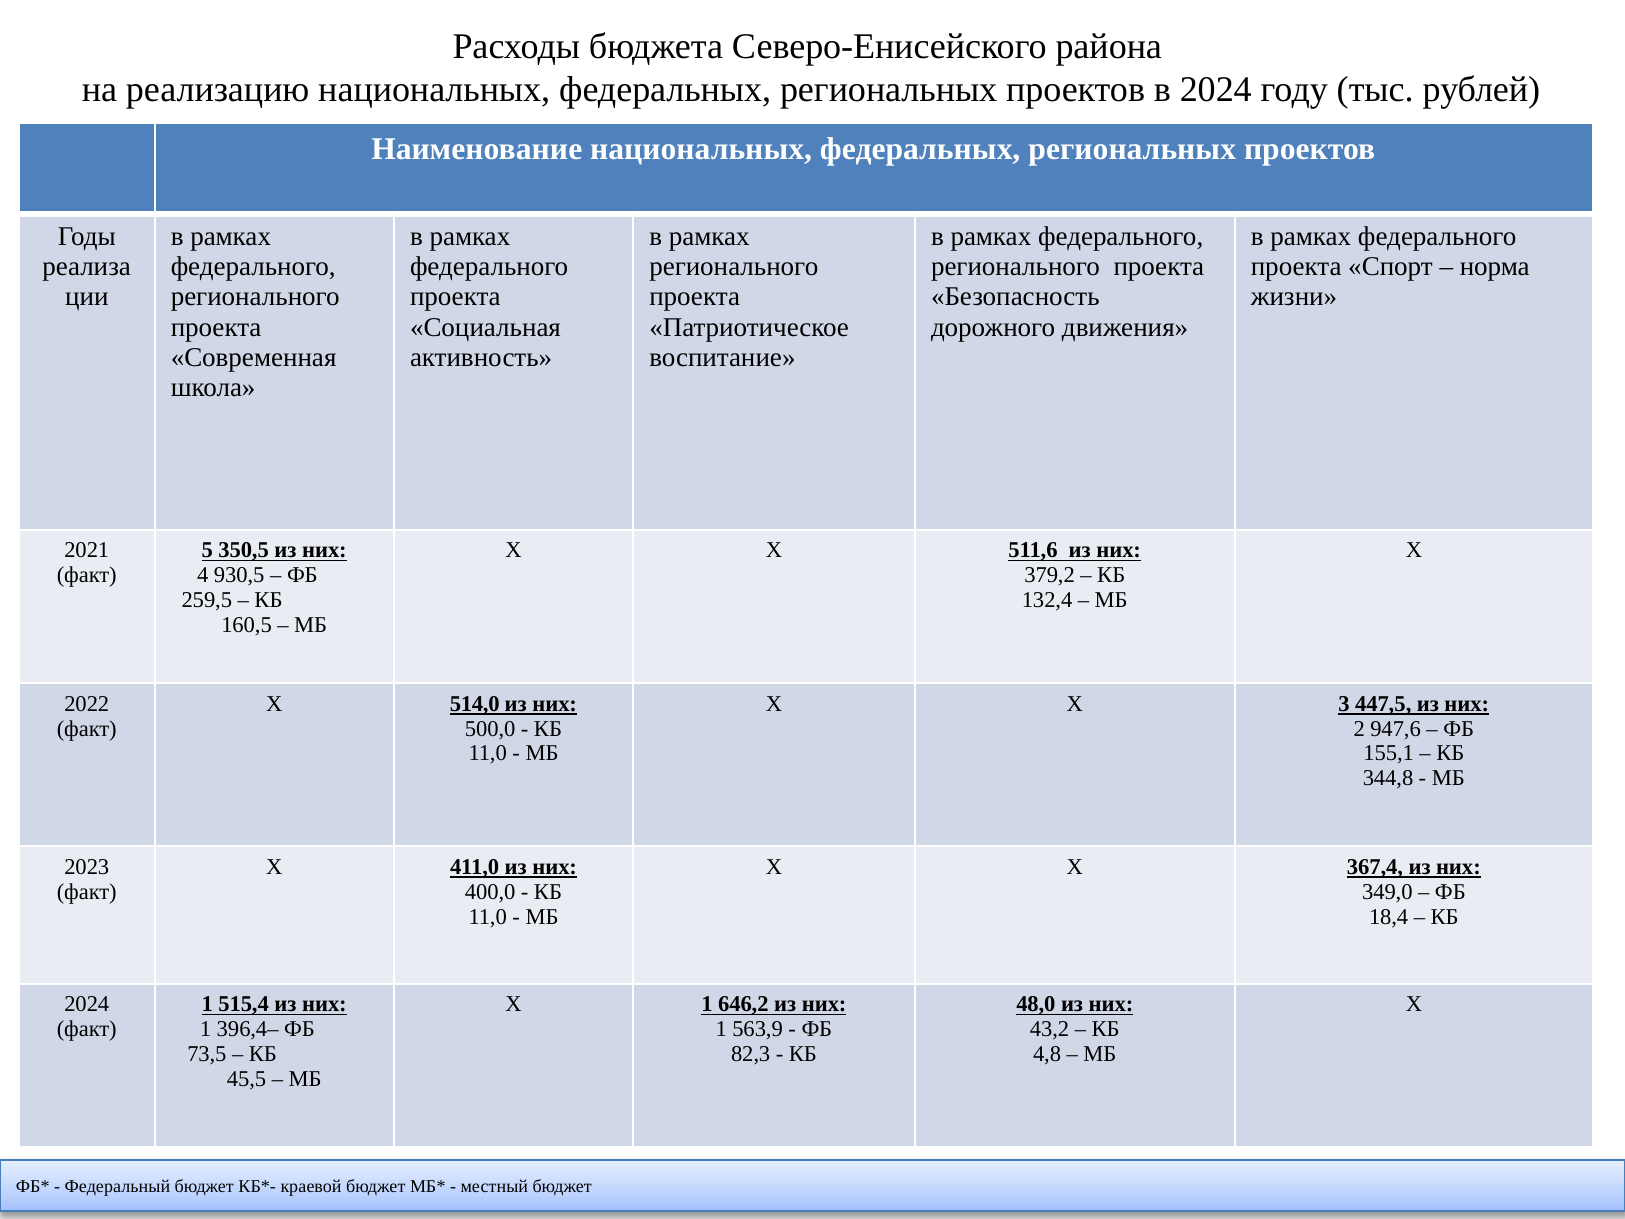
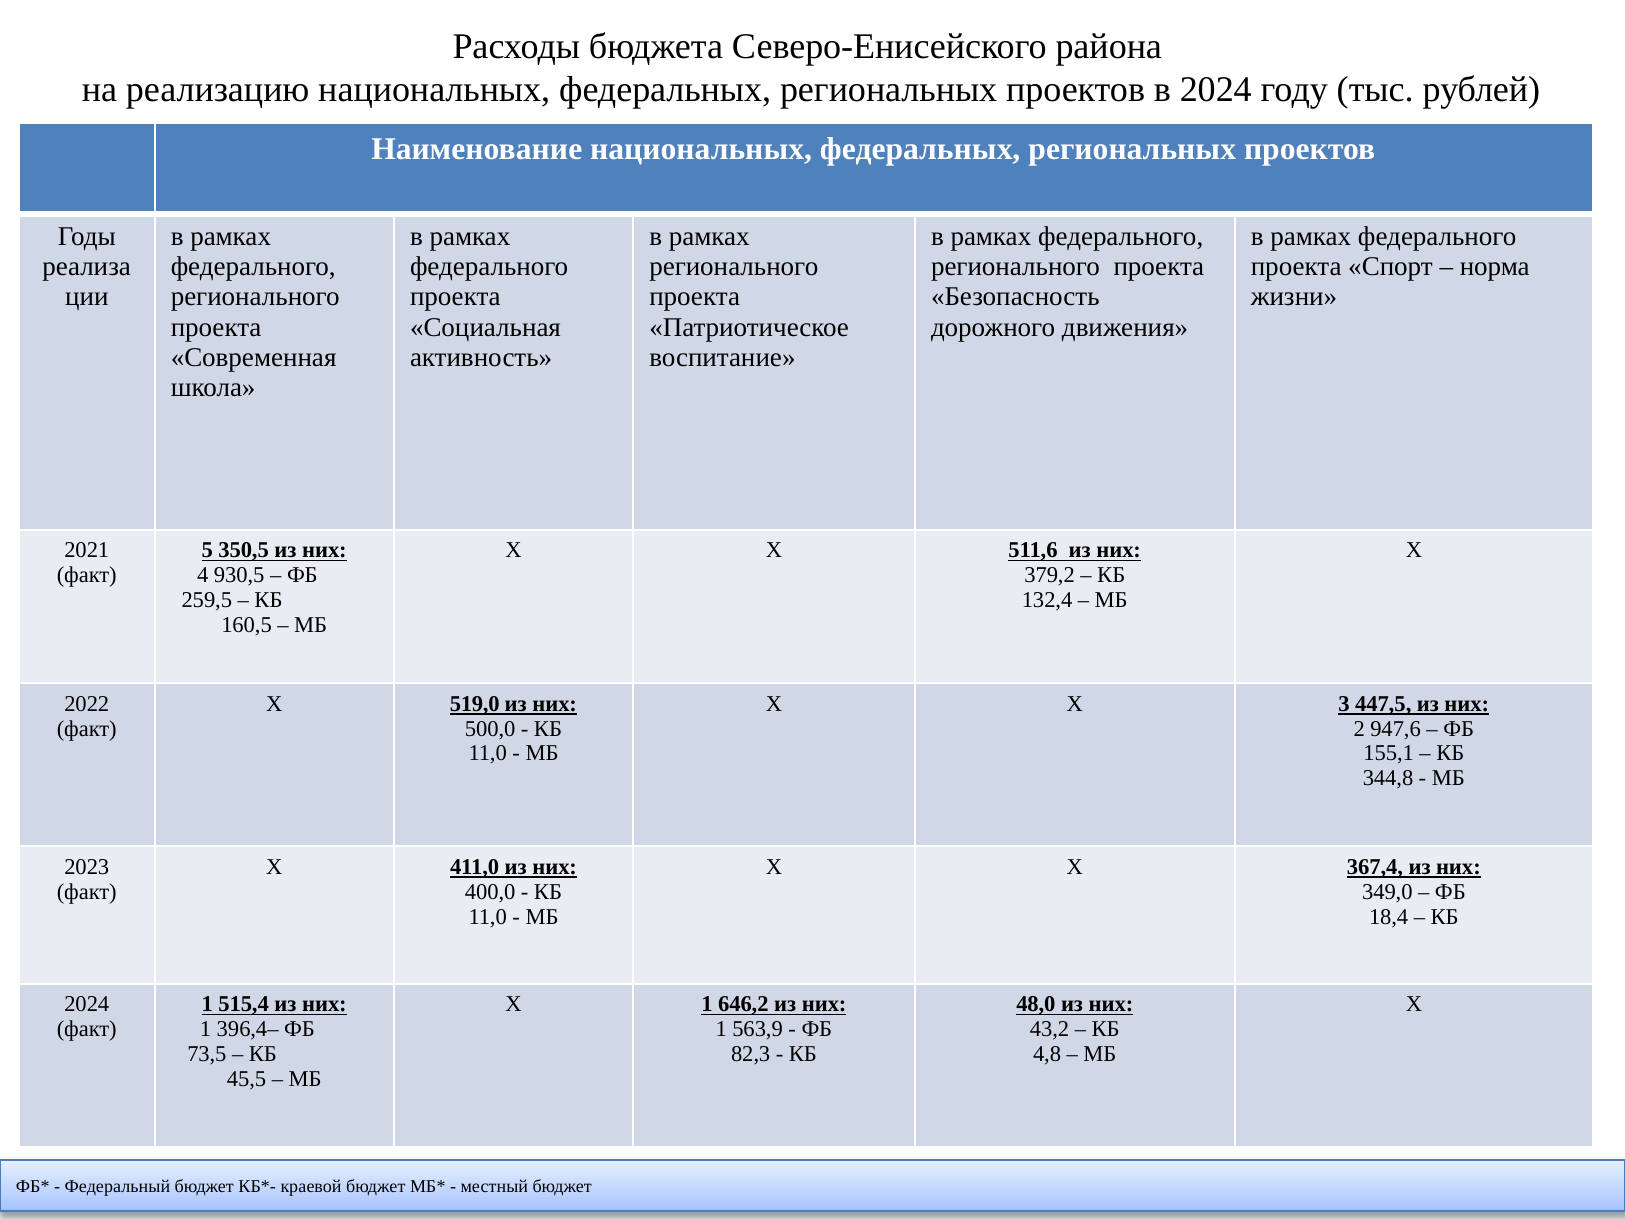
514,0: 514,0 -> 519,0 (475, 704)
